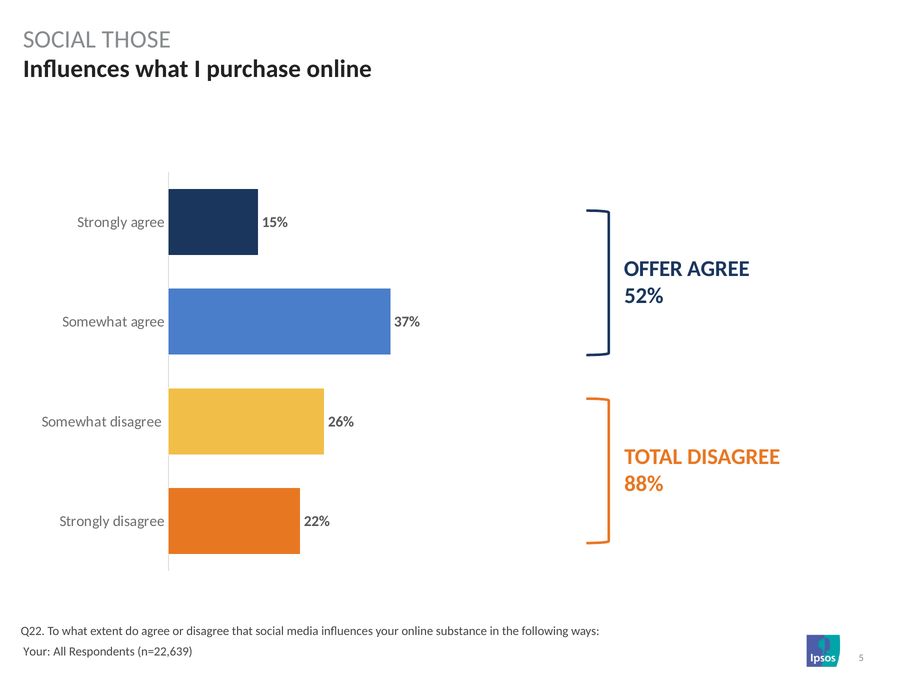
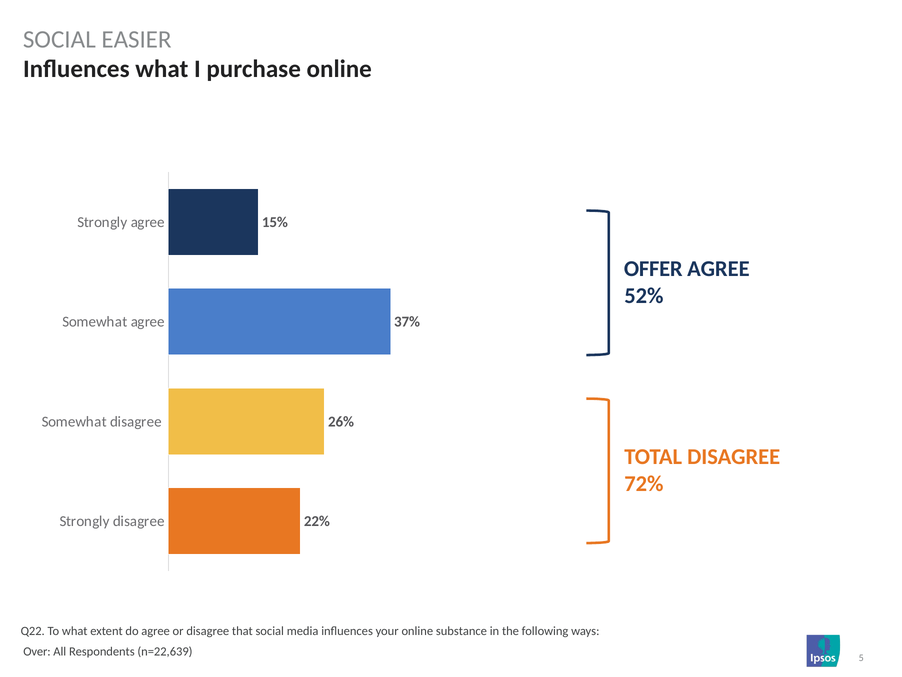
THOSE: THOSE -> EASIER (136, 39)
88%: 88% -> 72% (644, 484)
Your: Your -> Over (37, 651)
